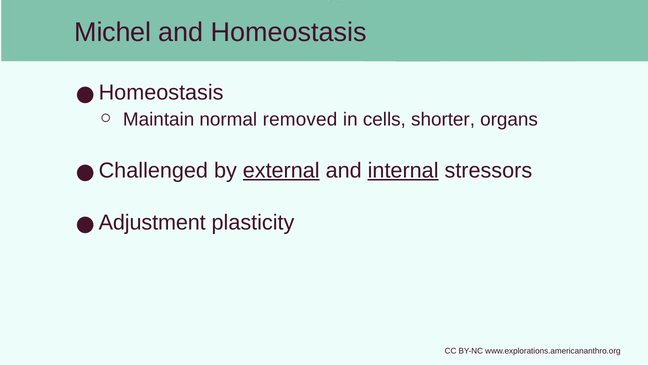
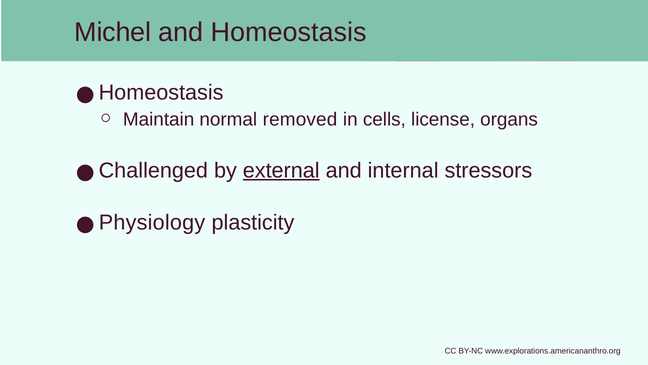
shorter: shorter -> license (443, 119)
internal underline: present -> none (403, 170)
Adjustment: Adjustment -> Physiology (152, 222)
